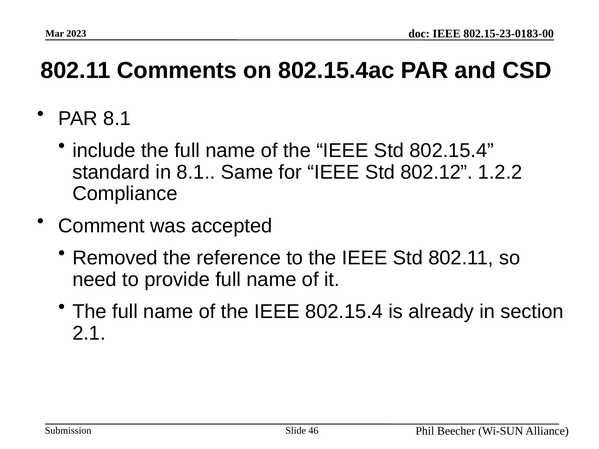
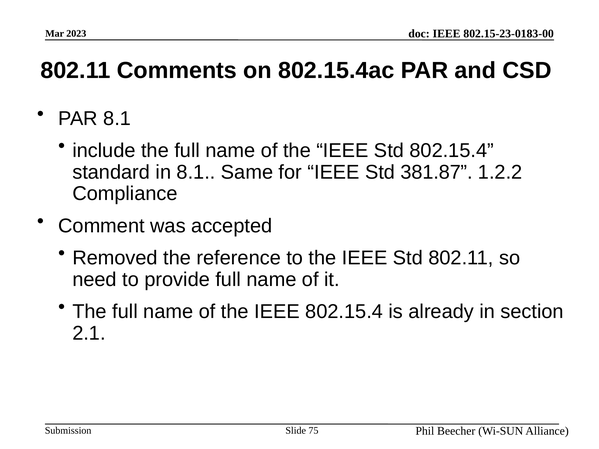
802.12: 802.12 -> 381.87 (437, 172)
46: 46 -> 75 (313, 431)
